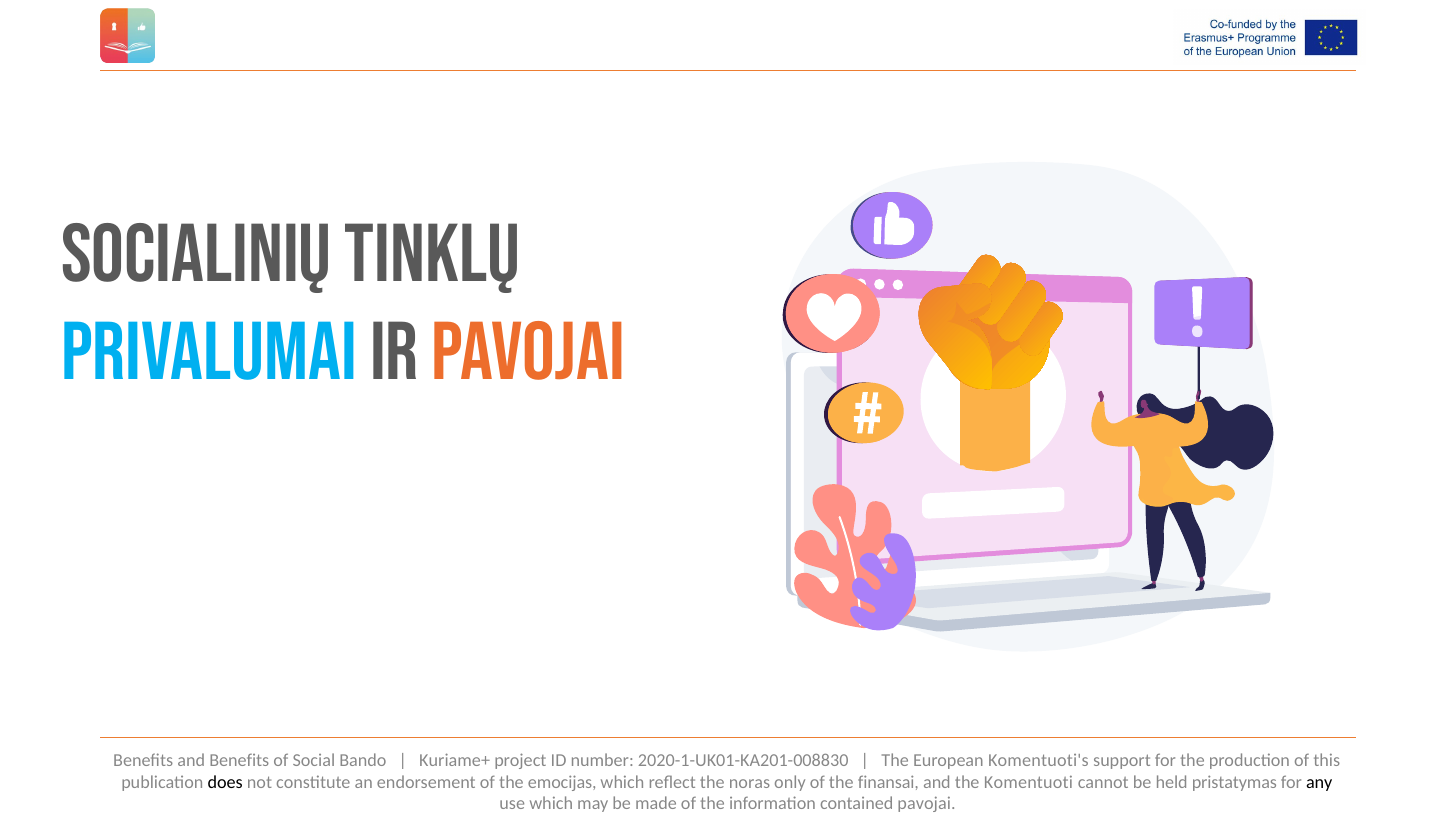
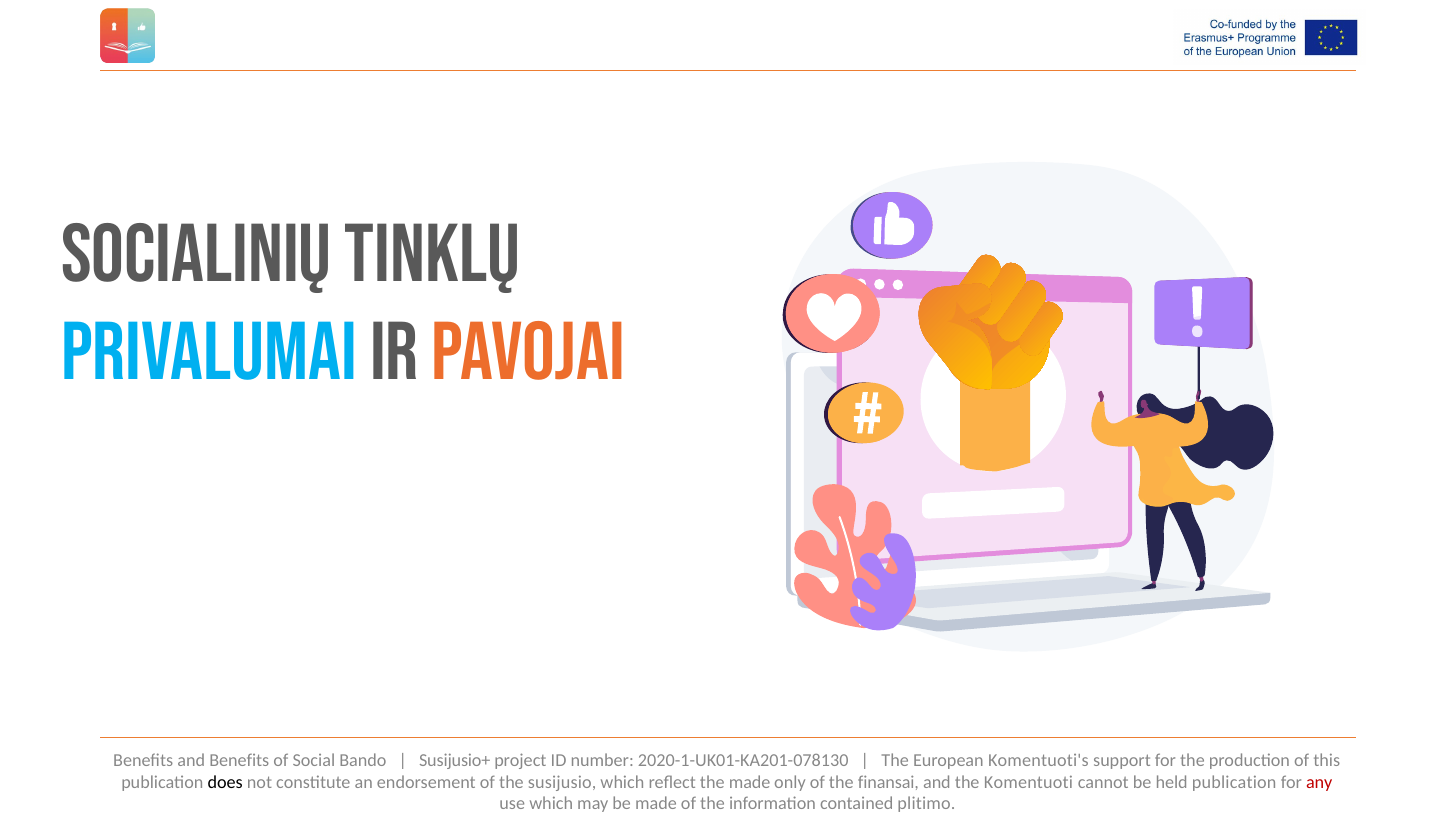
Kuriame+: Kuriame+ -> Susijusio+ (455, 760)
2020-1-UK01-KA201-008830: 2020-1-UK01-KA201-008830 -> 2020-1-UK01-KA201-078130 (743, 760)
emocijas: emocijas -> susijusio (562, 782)
the noras: noras -> made (750, 782)
held pristatymas: pristatymas -> publication (1234, 782)
any colour: black -> red (1319, 782)
contained pavojai: pavojai -> plitimo (926, 804)
